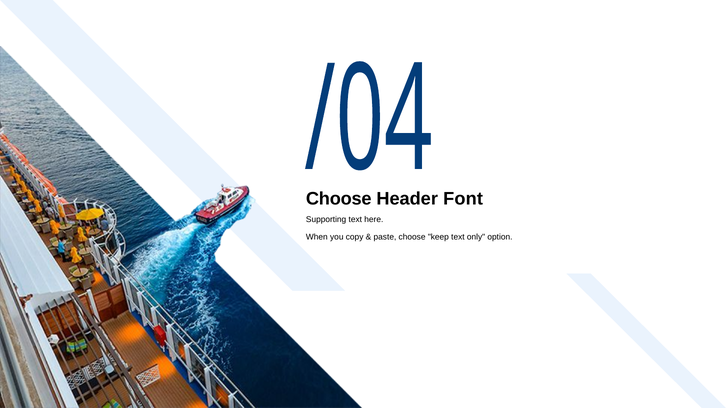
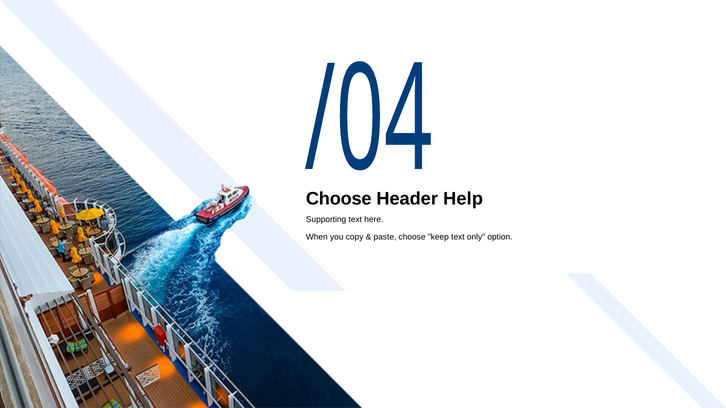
Font: Font -> Help (463, 199)
